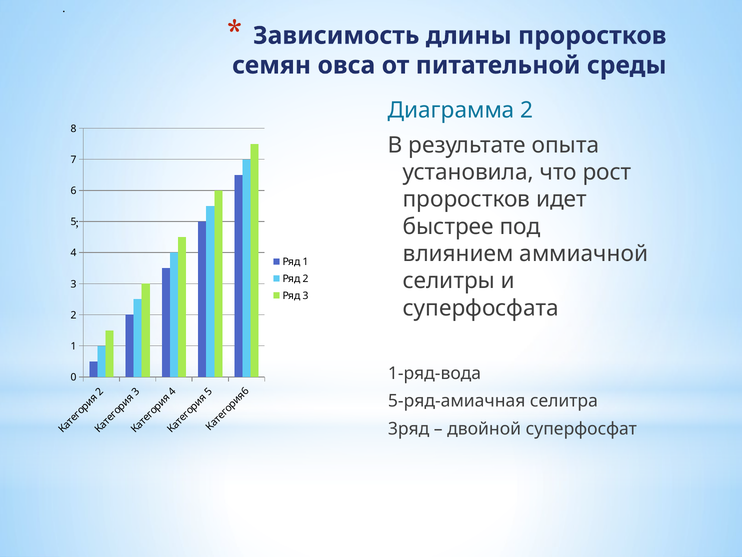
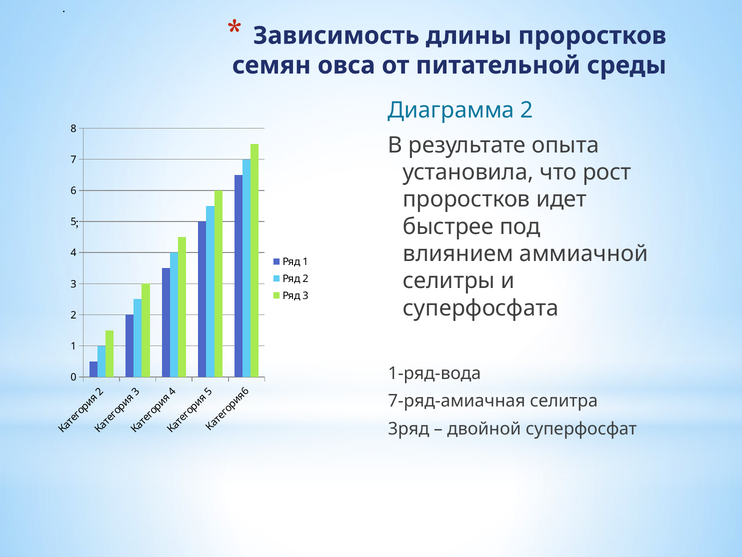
5-ряд-амиачная: 5-ряд-амиачная -> 7-ряд-амиачная (457, 401)
